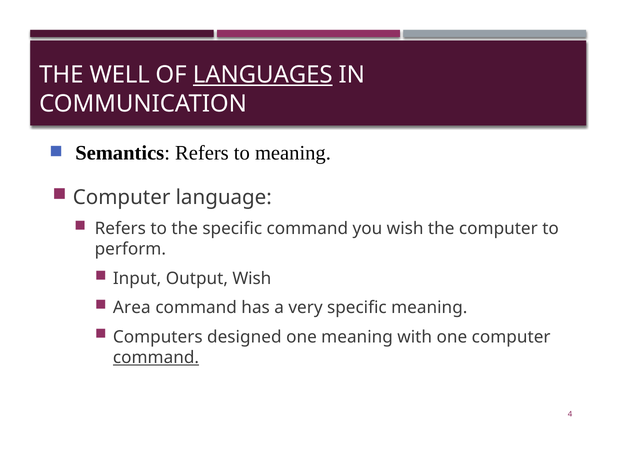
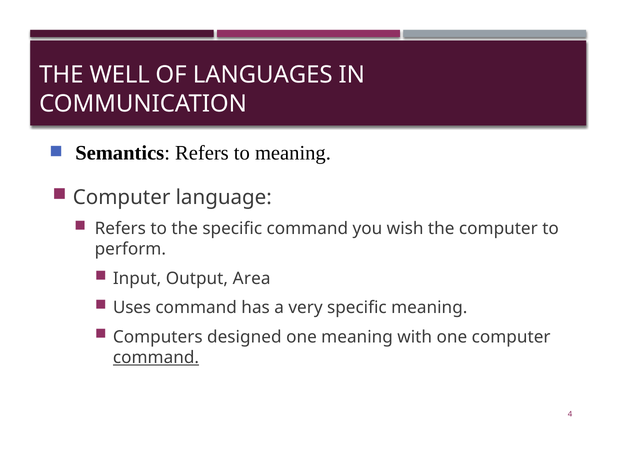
LANGUAGES underline: present -> none (263, 75)
Output Wish: Wish -> Area (252, 278)
Area: Area -> Uses (132, 308)
